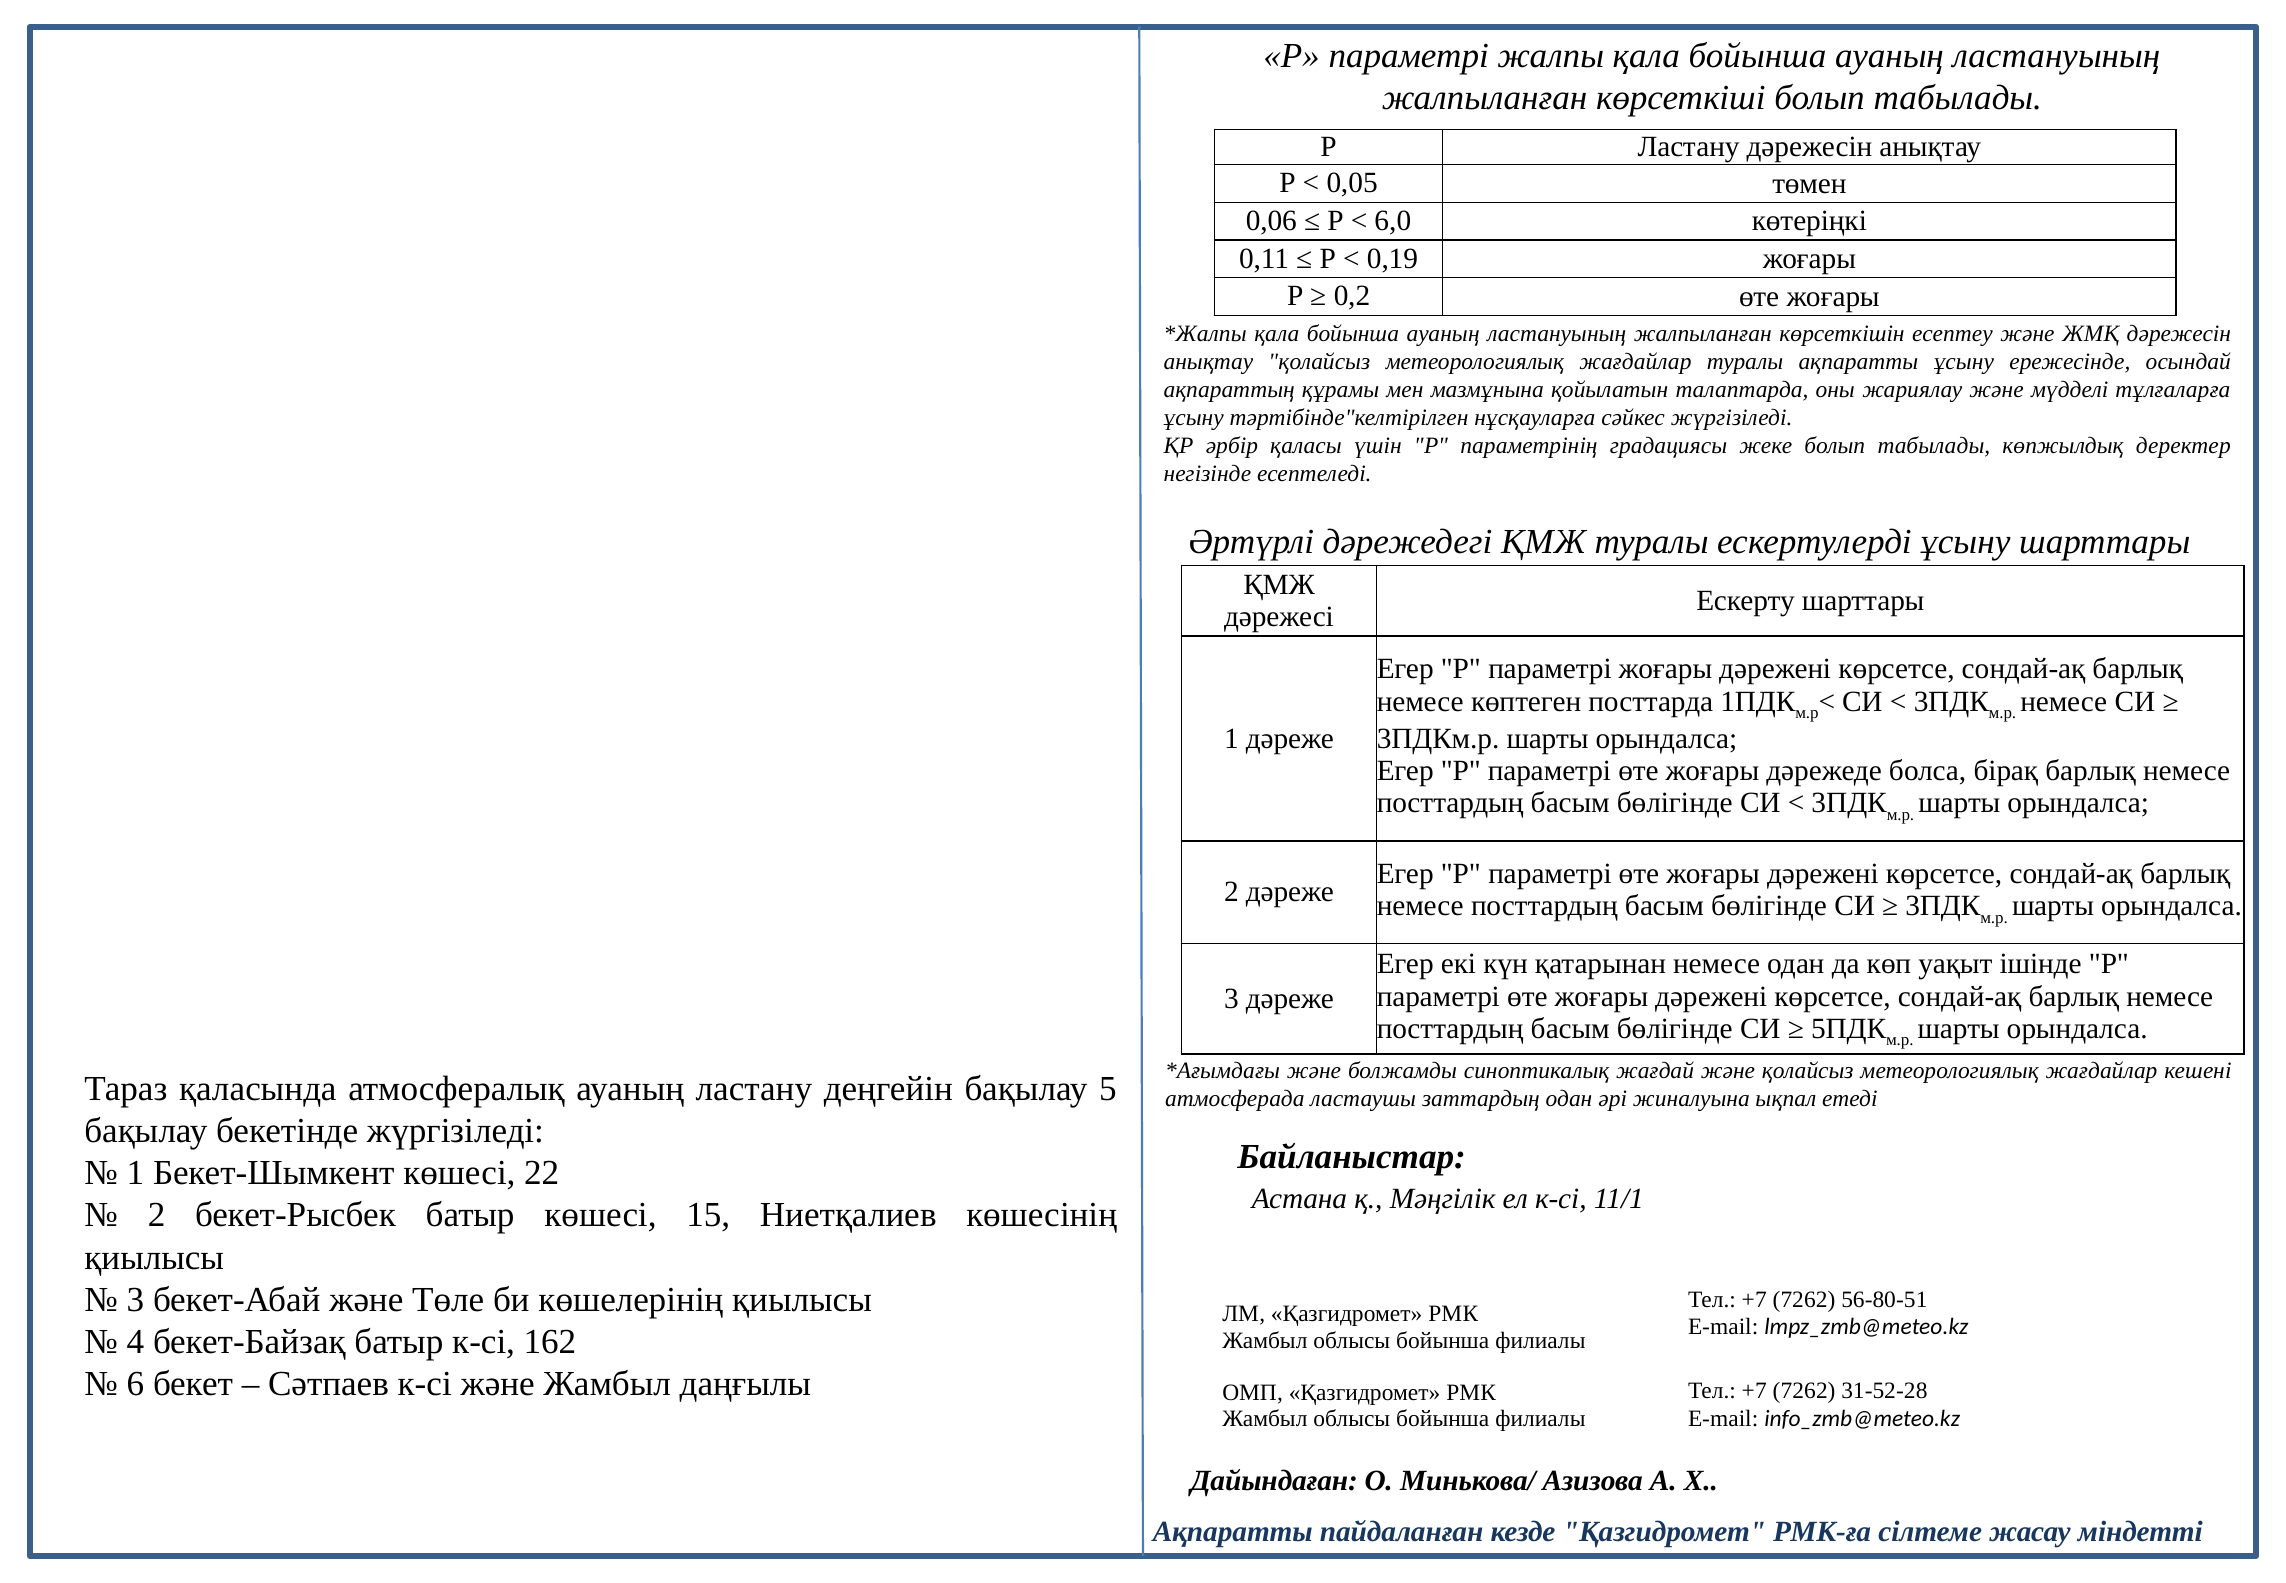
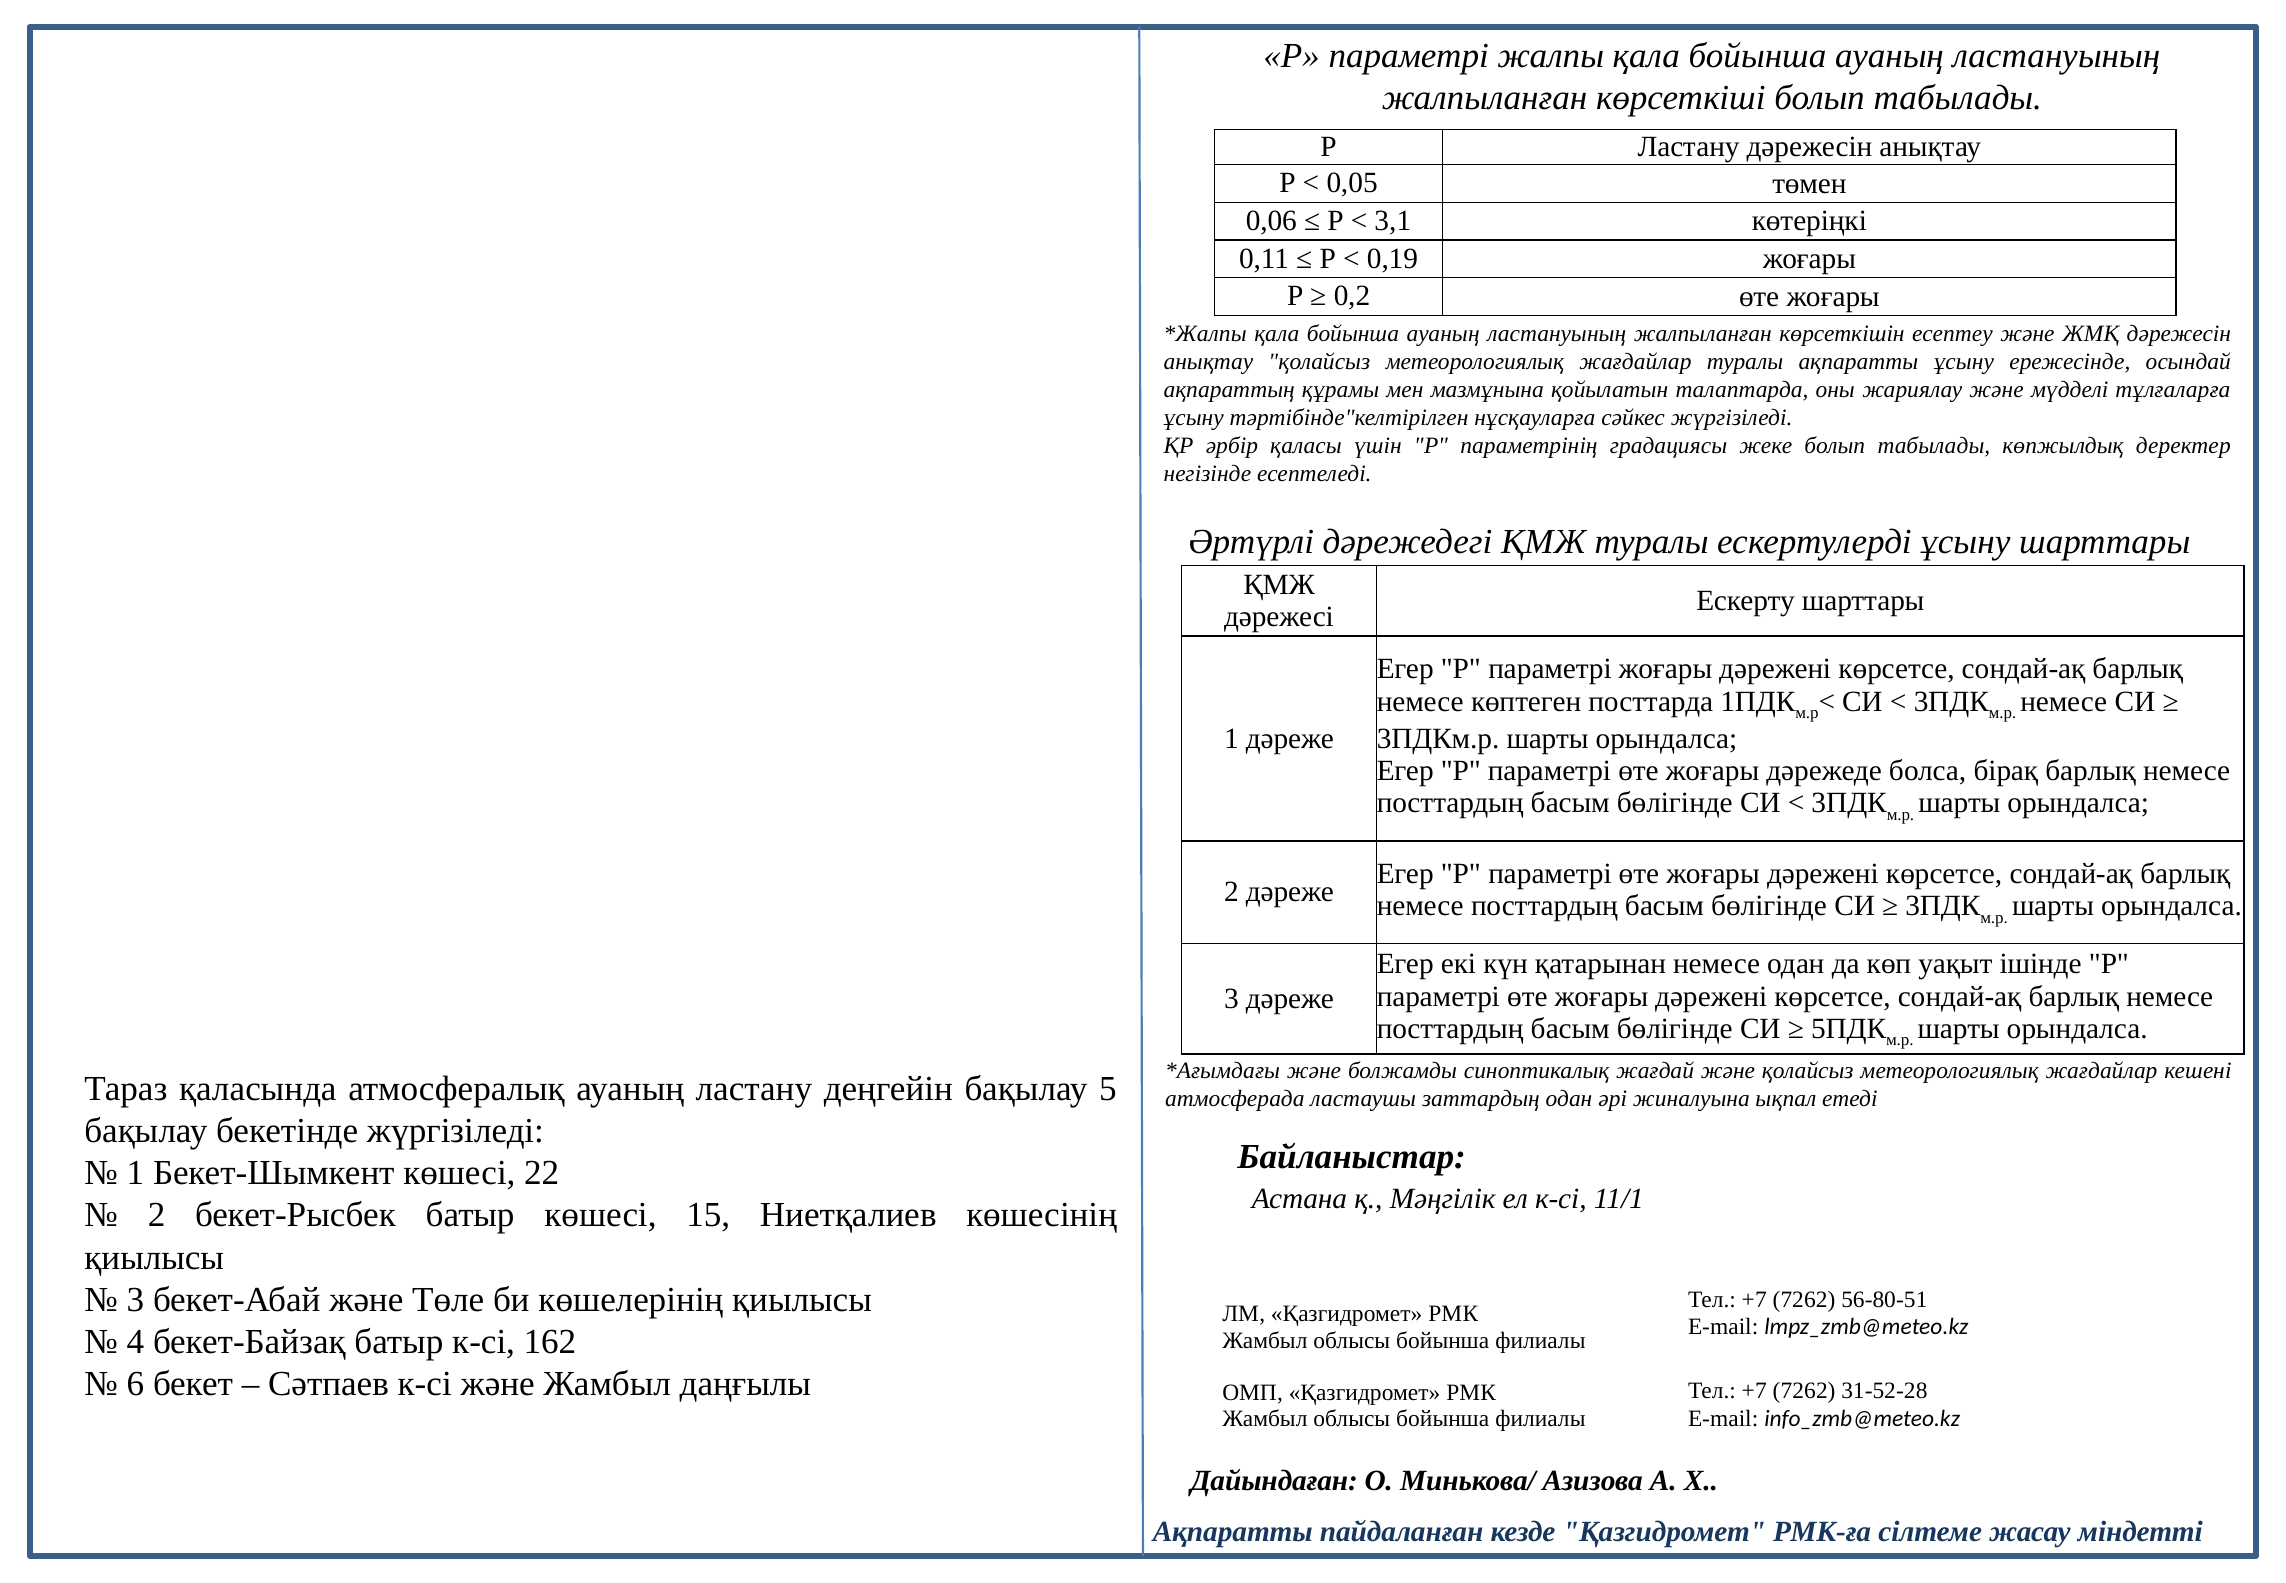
6,0: 6,0 -> 3,1 (1393, 221)
